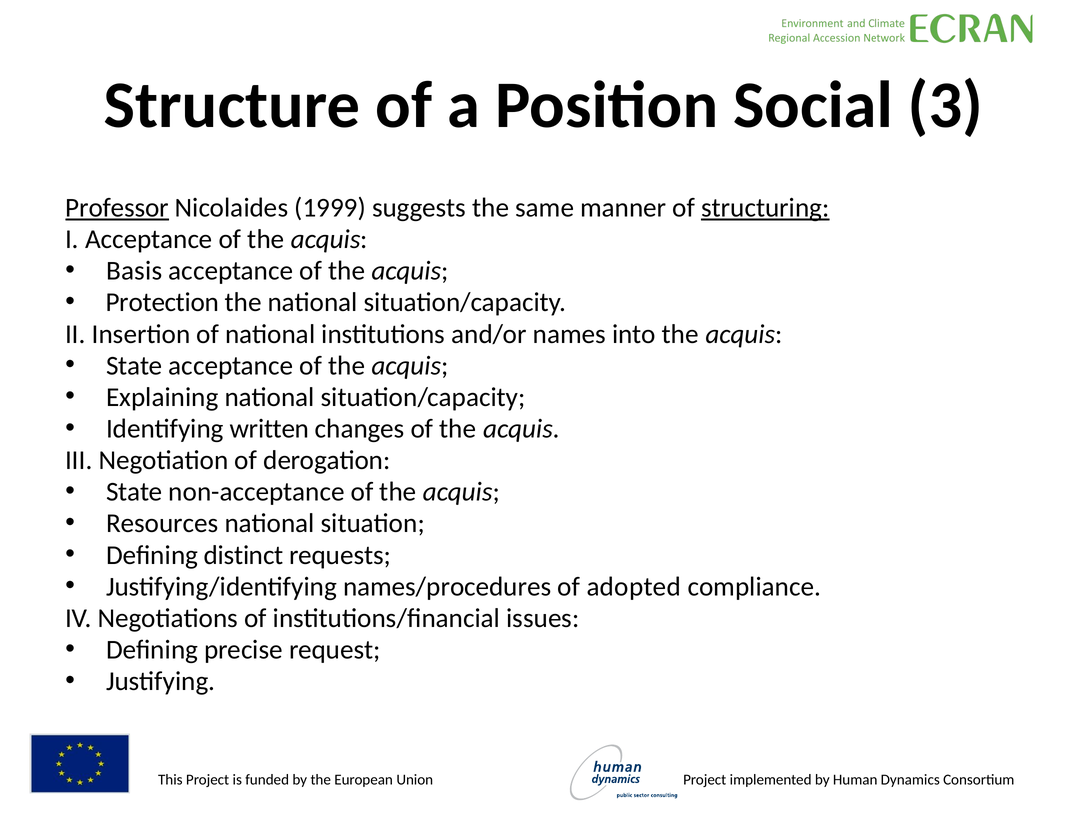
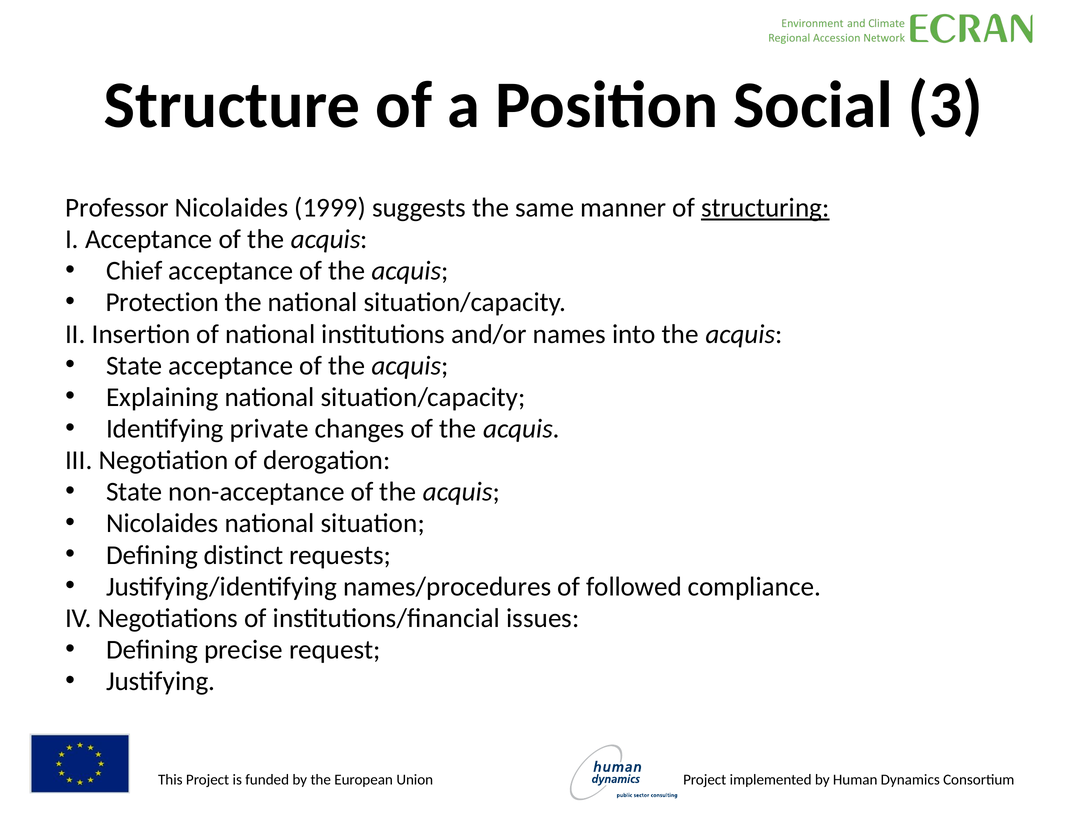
Professor underline: present -> none (117, 208)
Basis: Basis -> Chief (134, 271)
written: written -> private (269, 429)
Resources: Resources -> Nicolaides (162, 523)
adopted: adopted -> followed (634, 587)
